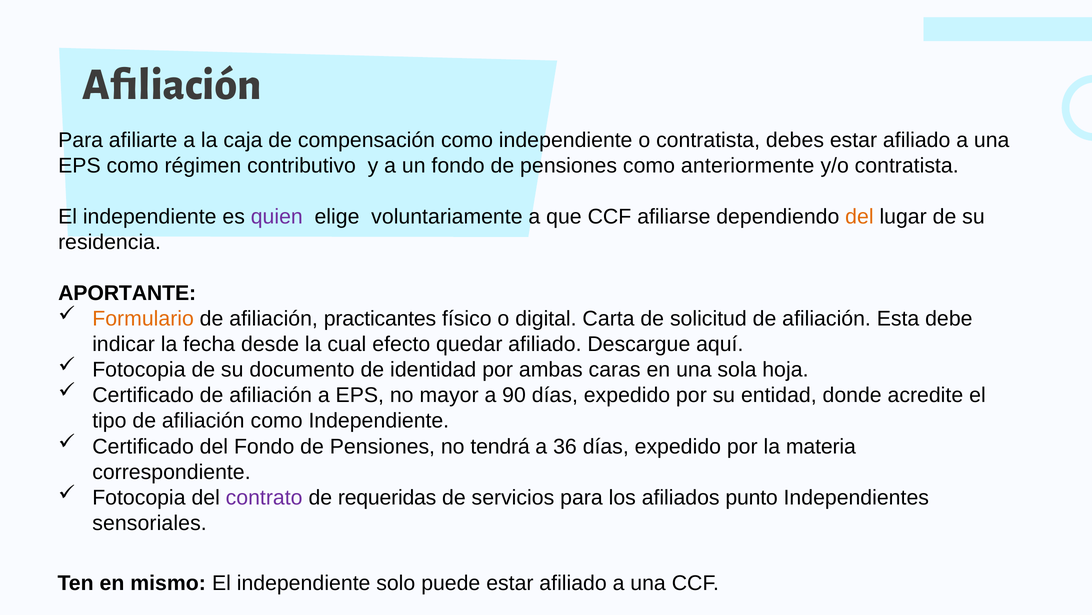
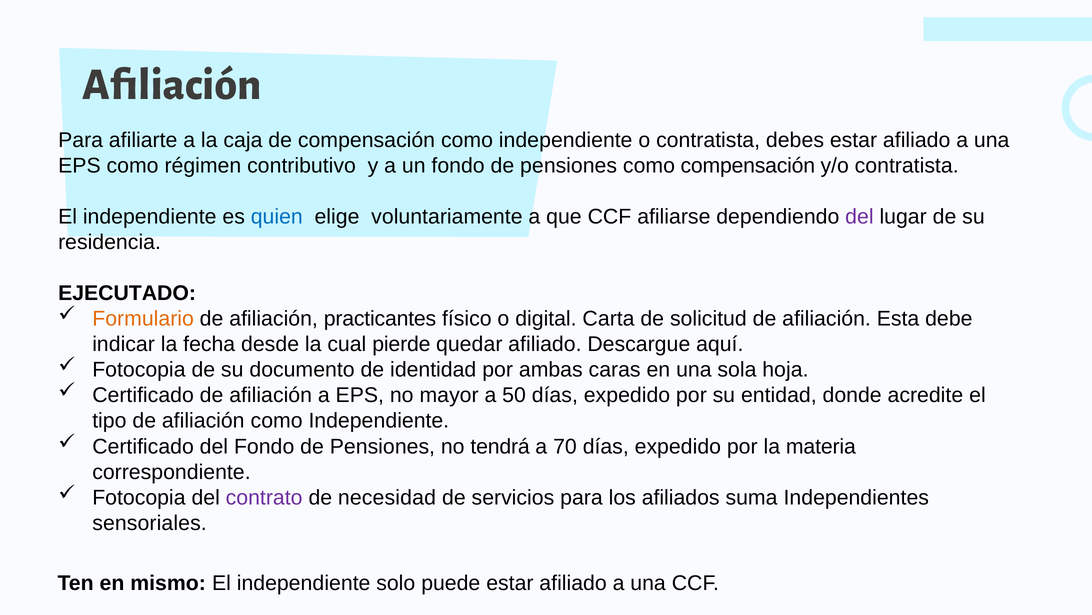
como anteriormente: anteriormente -> compensación (748, 166)
quien colour: purple -> blue (277, 217)
del colour: orange -> purple (859, 217)
APORTANTE: APORTANTE -> EJECUTADO (127, 293)
efecto: efecto -> pierde (401, 344)
90: 90 -> 50 (514, 395)
36: 36 -> 70 (565, 446)
requeridas: requeridas -> necesidad (387, 497)
punto: punto -> suma (752, 497)
